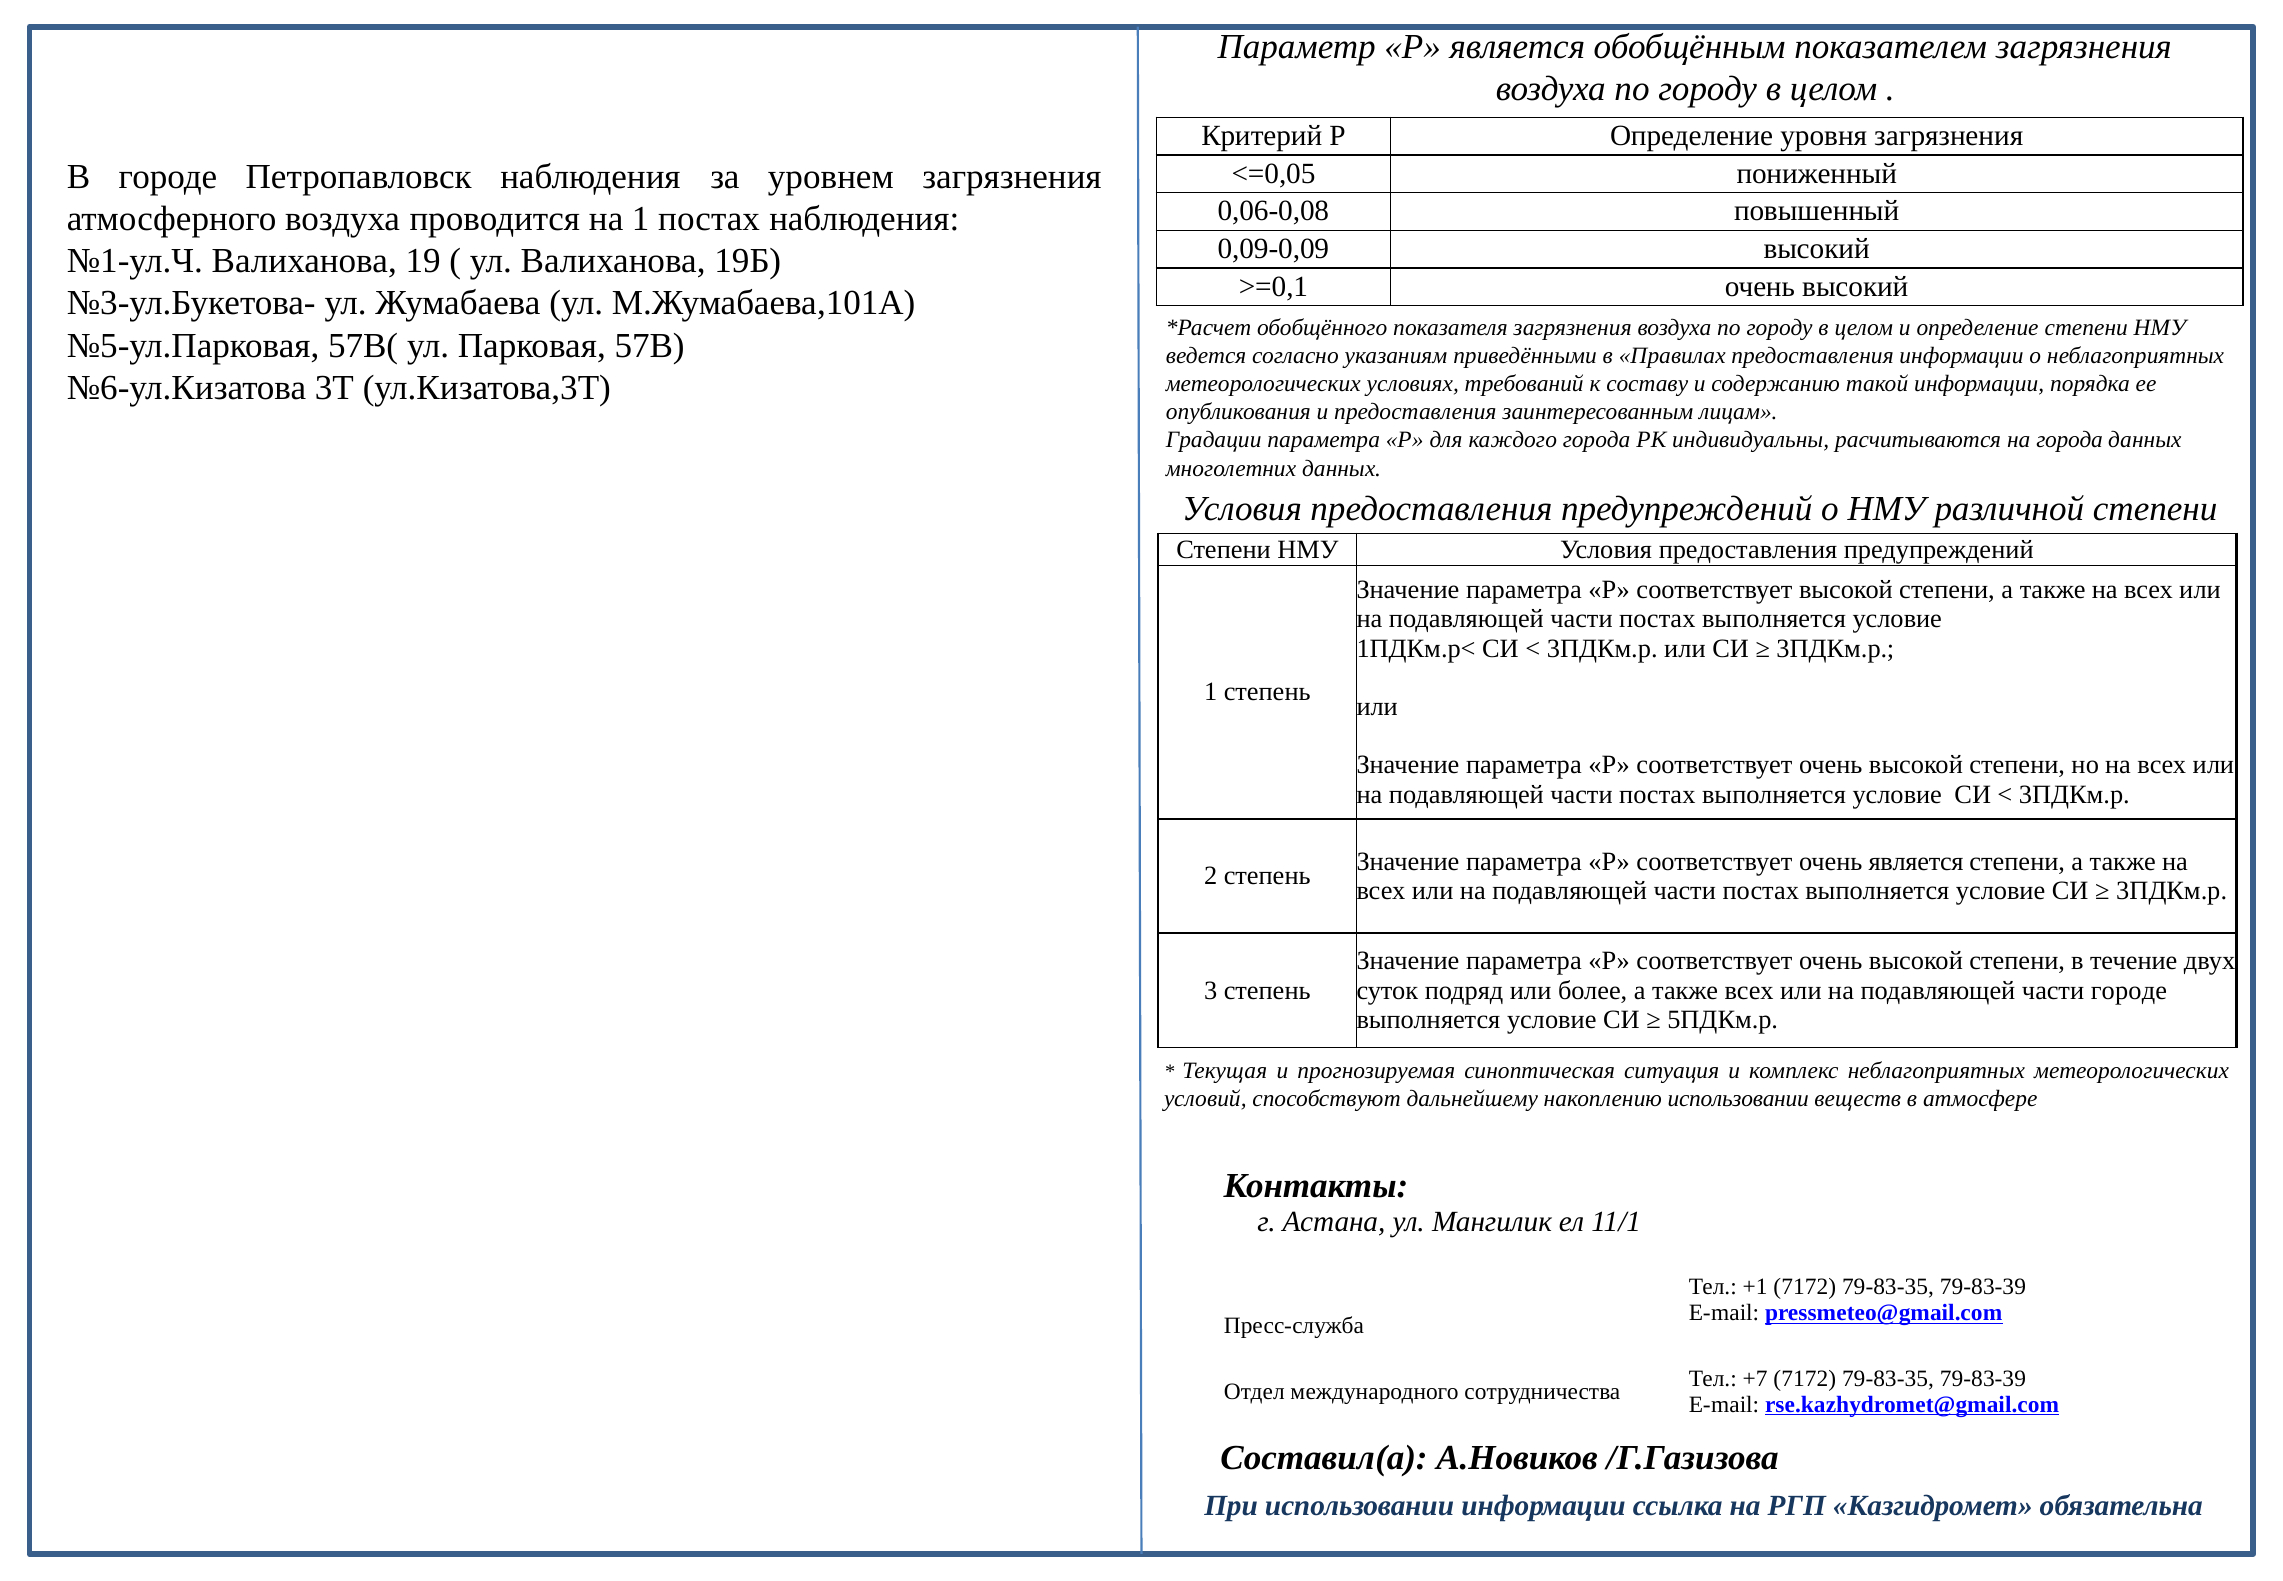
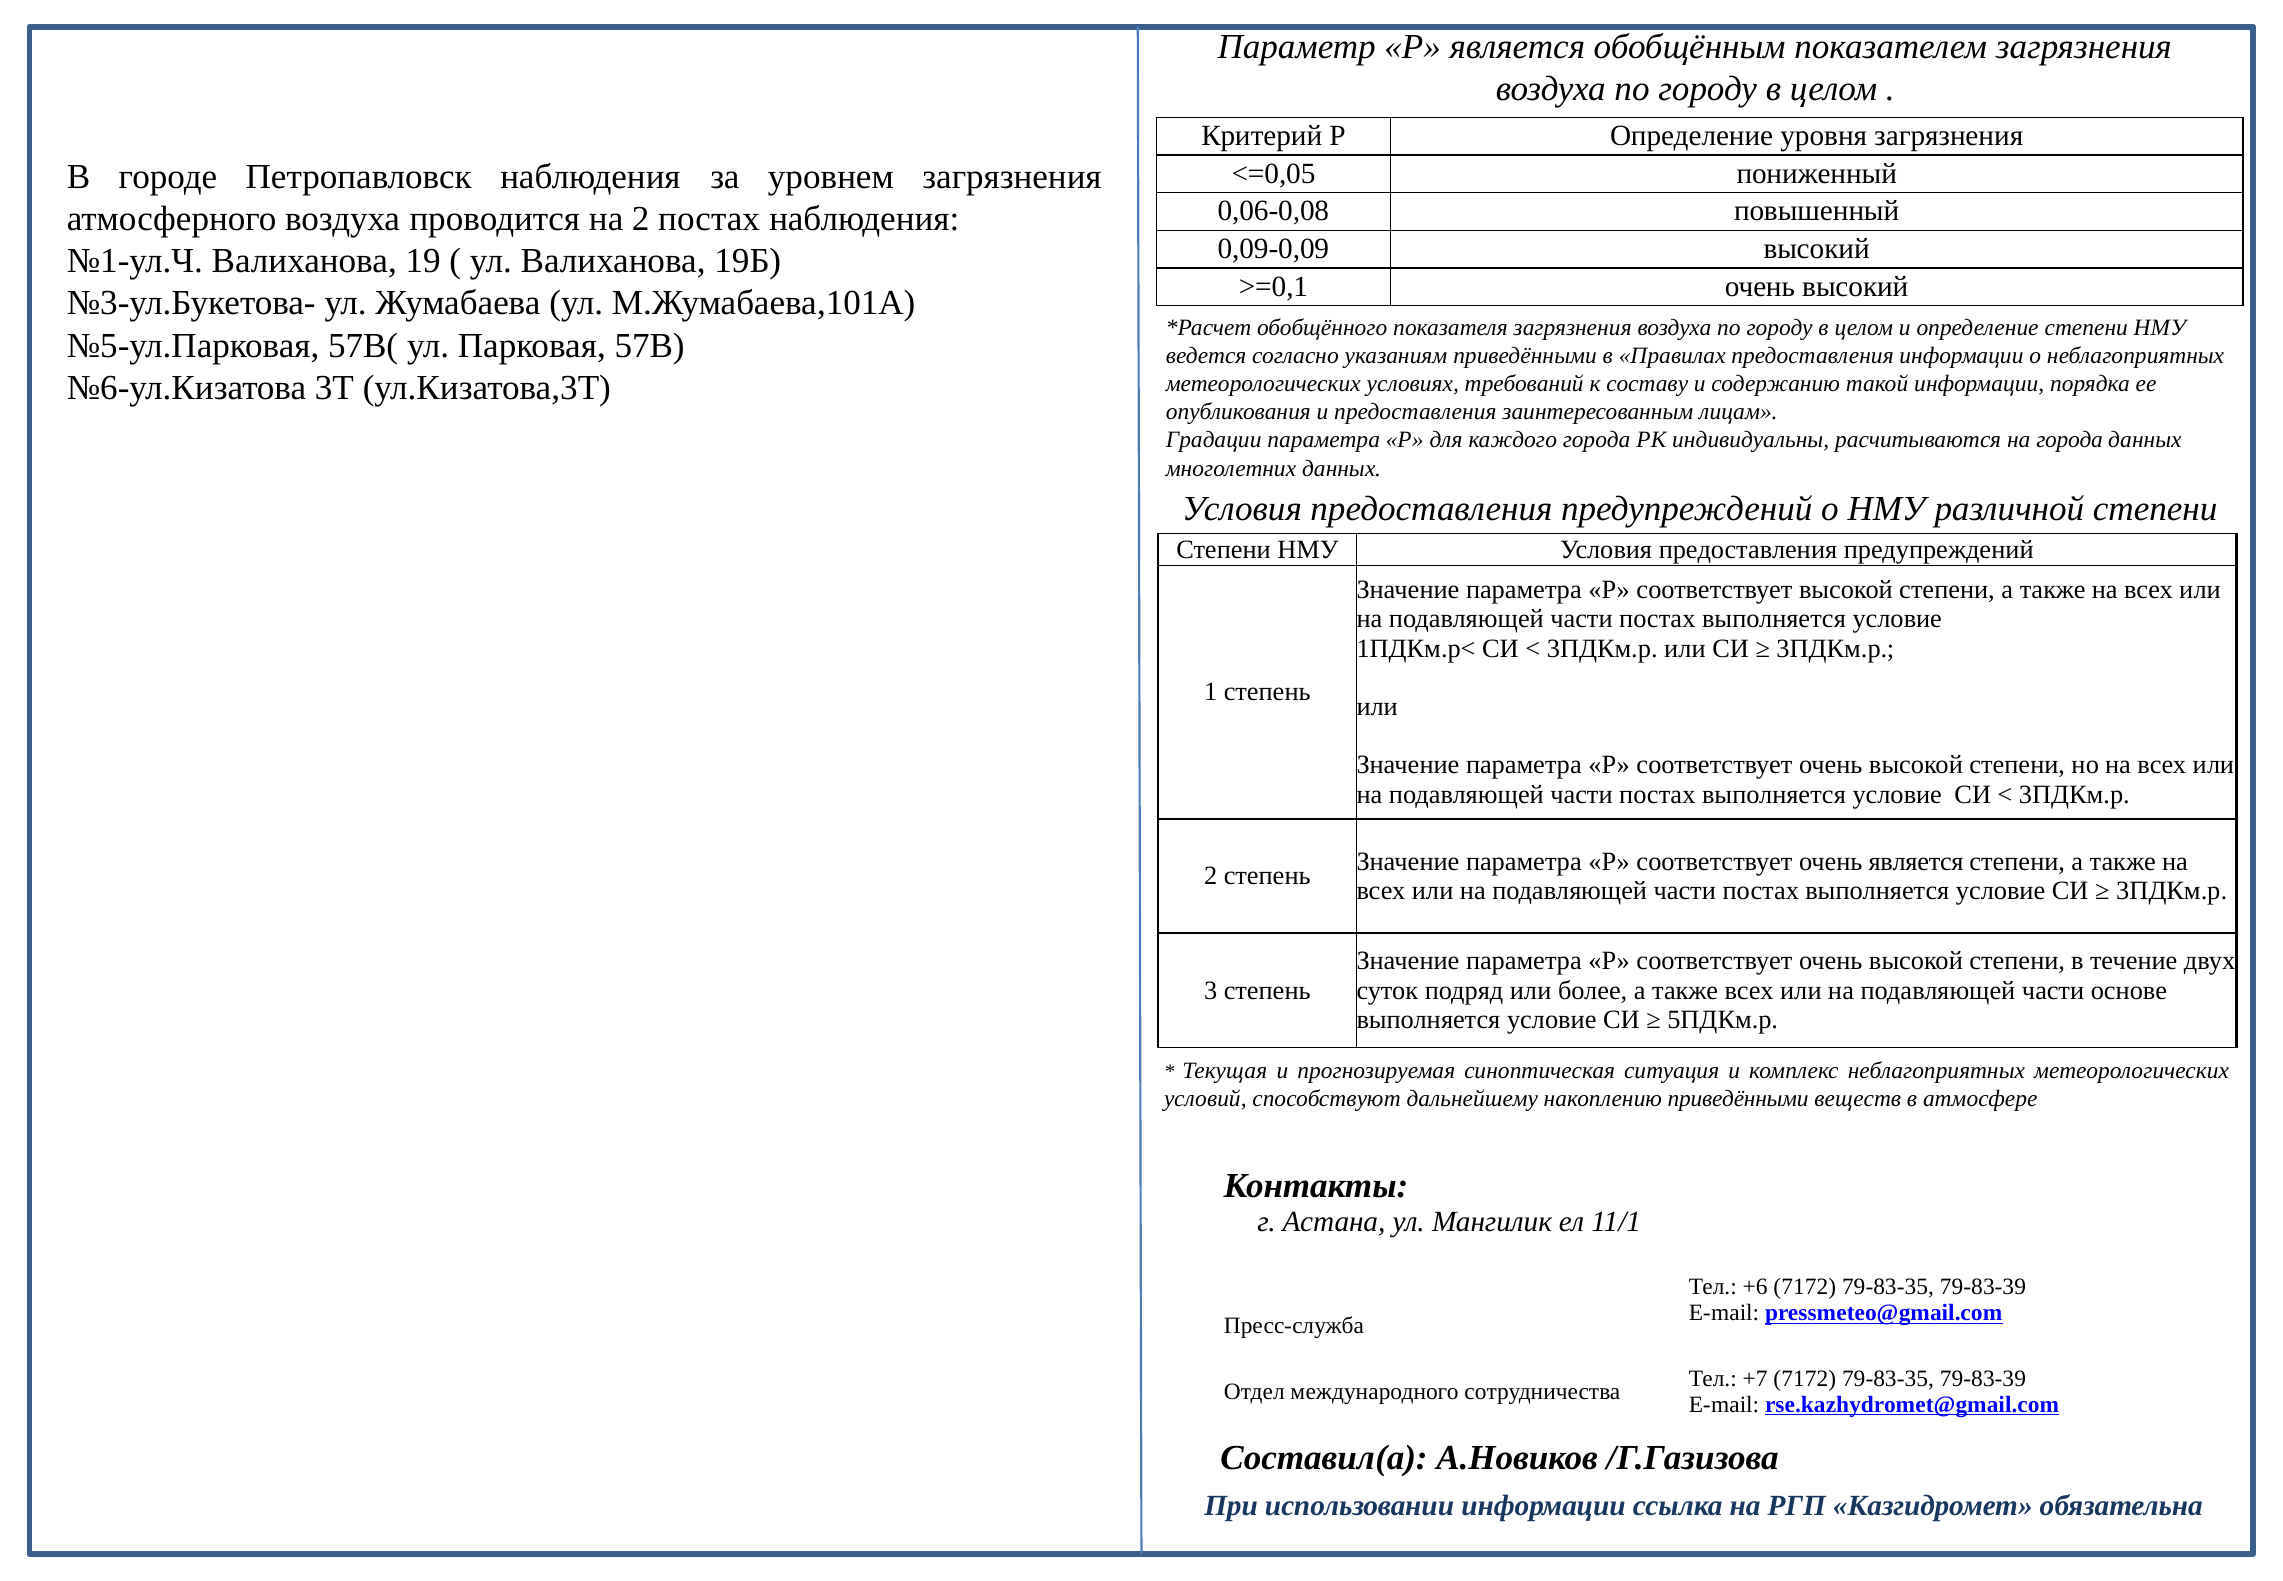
на 1: 1 -> 2 (641, 219)
части городе: городе -> основе (2129, 990)
накоплению использовании: использовании -> приведёнными (1738, 1098)
+1: +1 -> +6 (1755, 1287)
